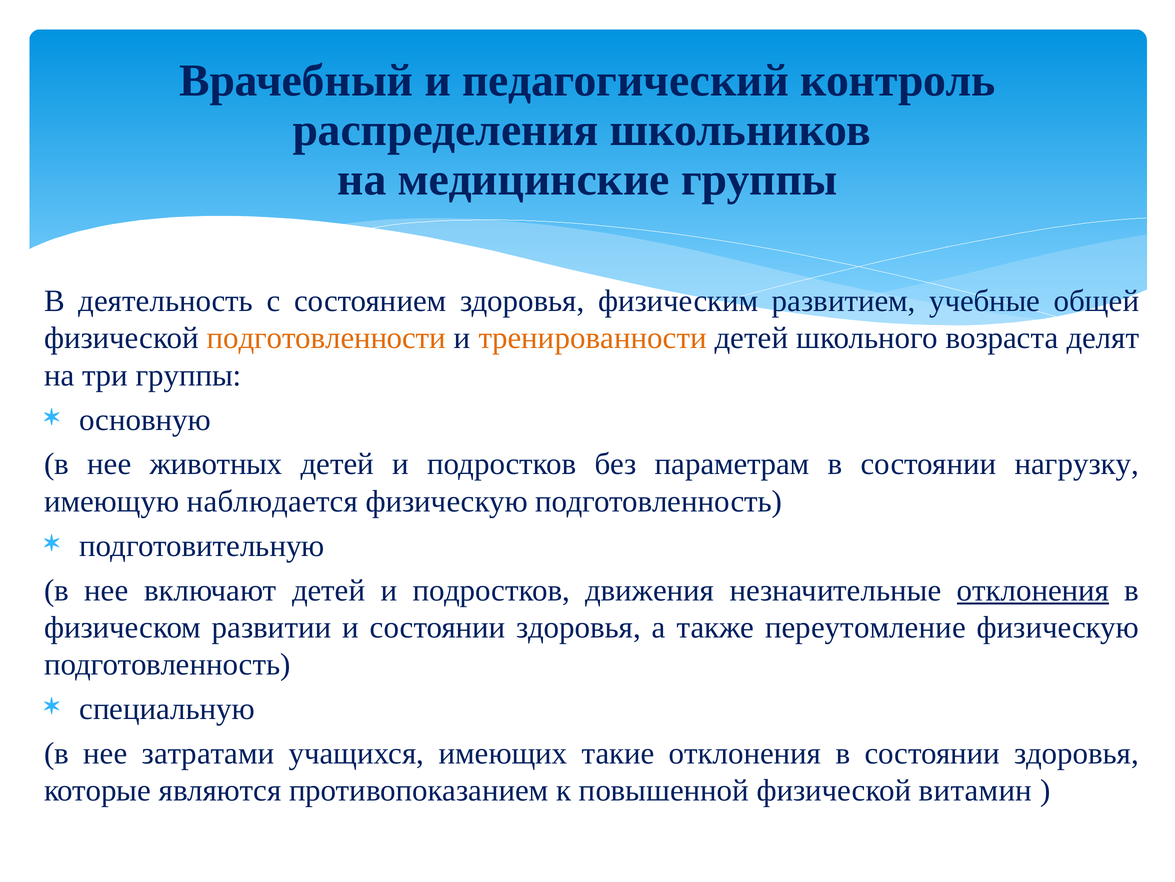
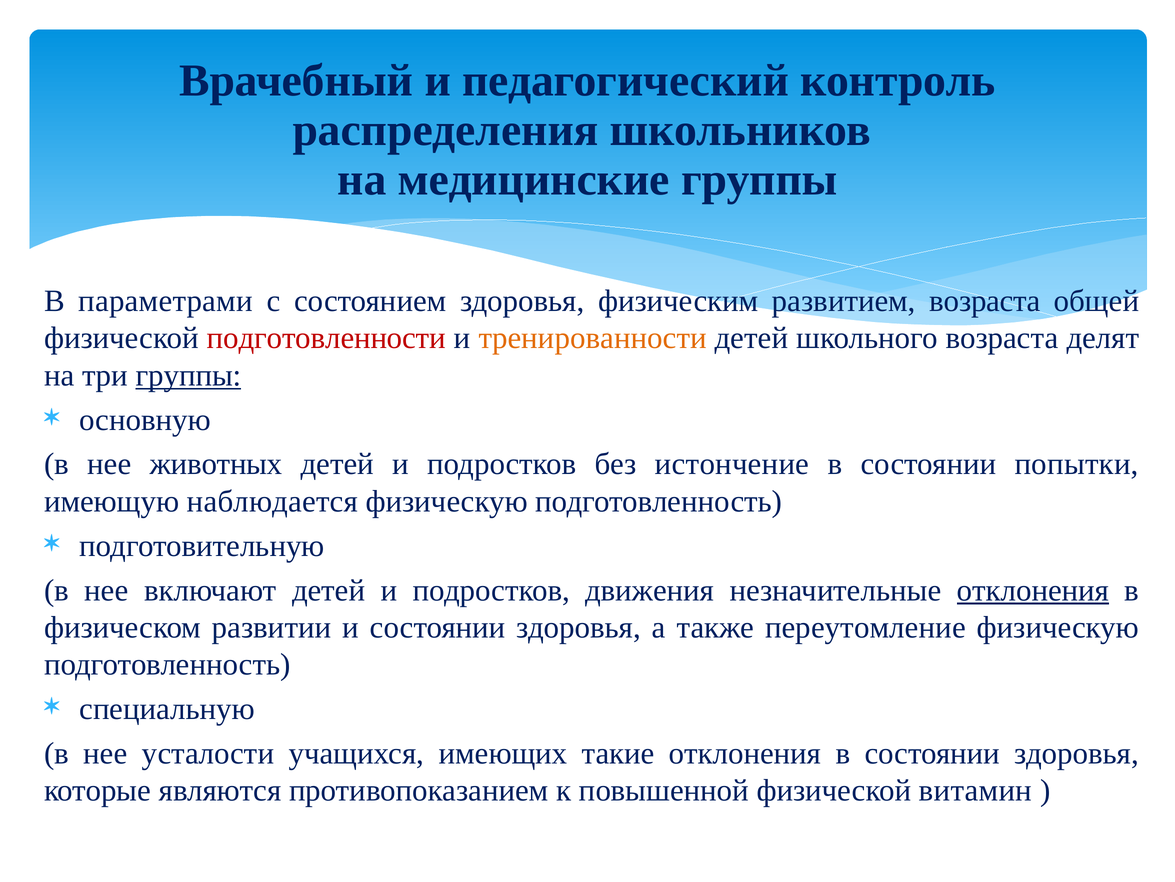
деятельность: деятельность -> параметрами (166, 301)
развитием учебные: учебные -> возраста (985, 301)
подготовленности colour: orange -> red (326, 338)
группы underline: none -> present (188, 375)
параметрам: параметрам -> истончение (732, 464)
нагрузку: нагрузку -> попытки (1077, 464)
затратами: затратами -> усталости (208, 753)
